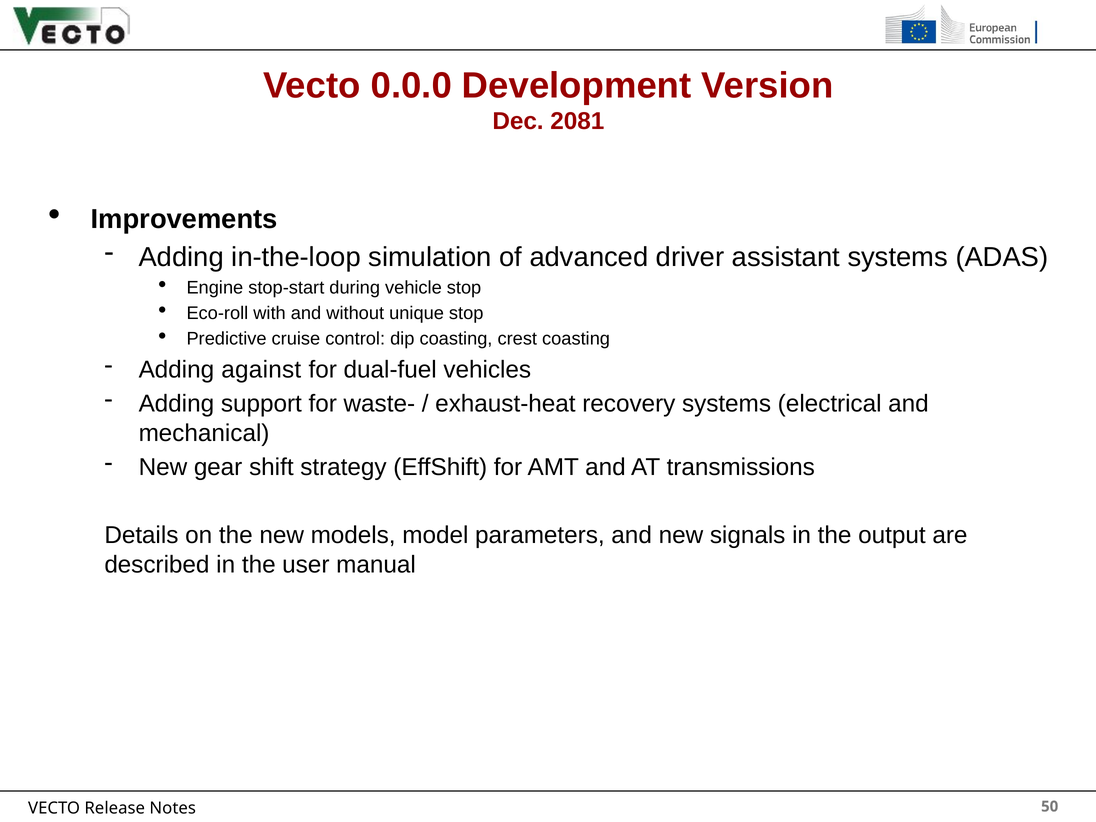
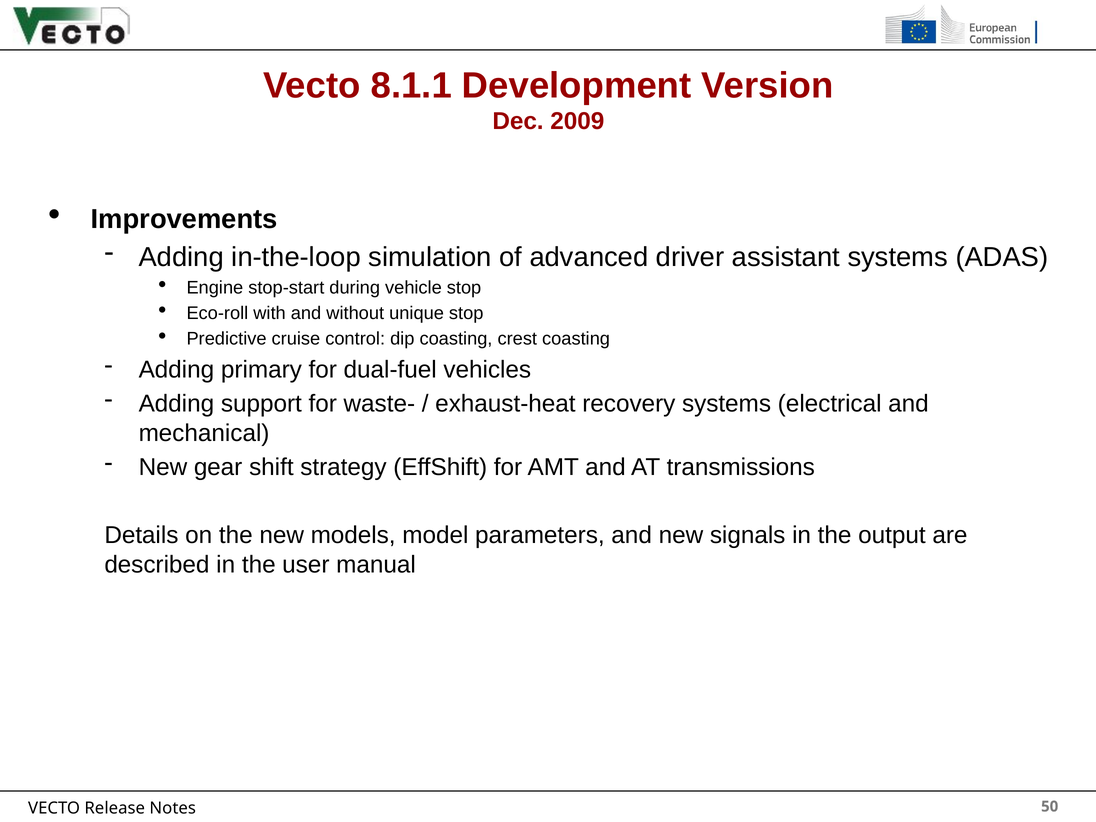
0.0.0: 0.0.0 -> 8.1.1 (411, 86)
2081: 2081 -> 2009 (577, 121)
against: against -> primary (261, 370)
